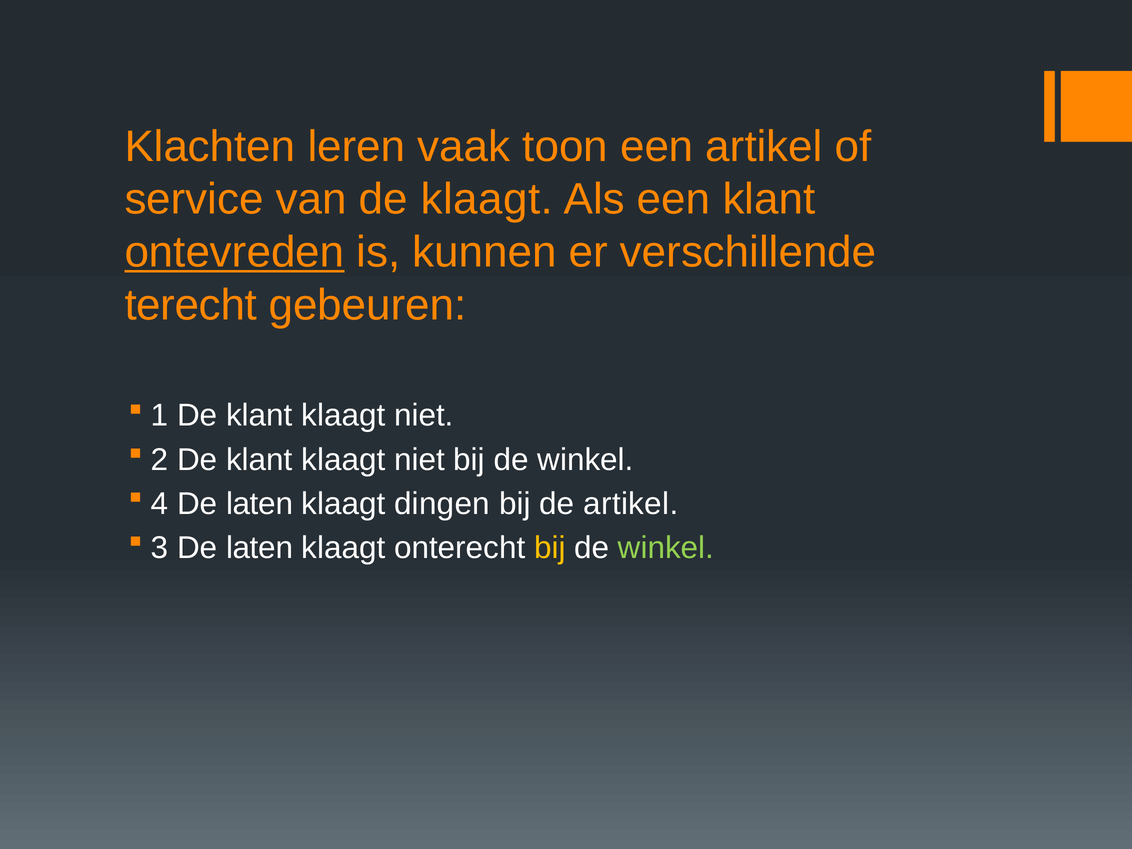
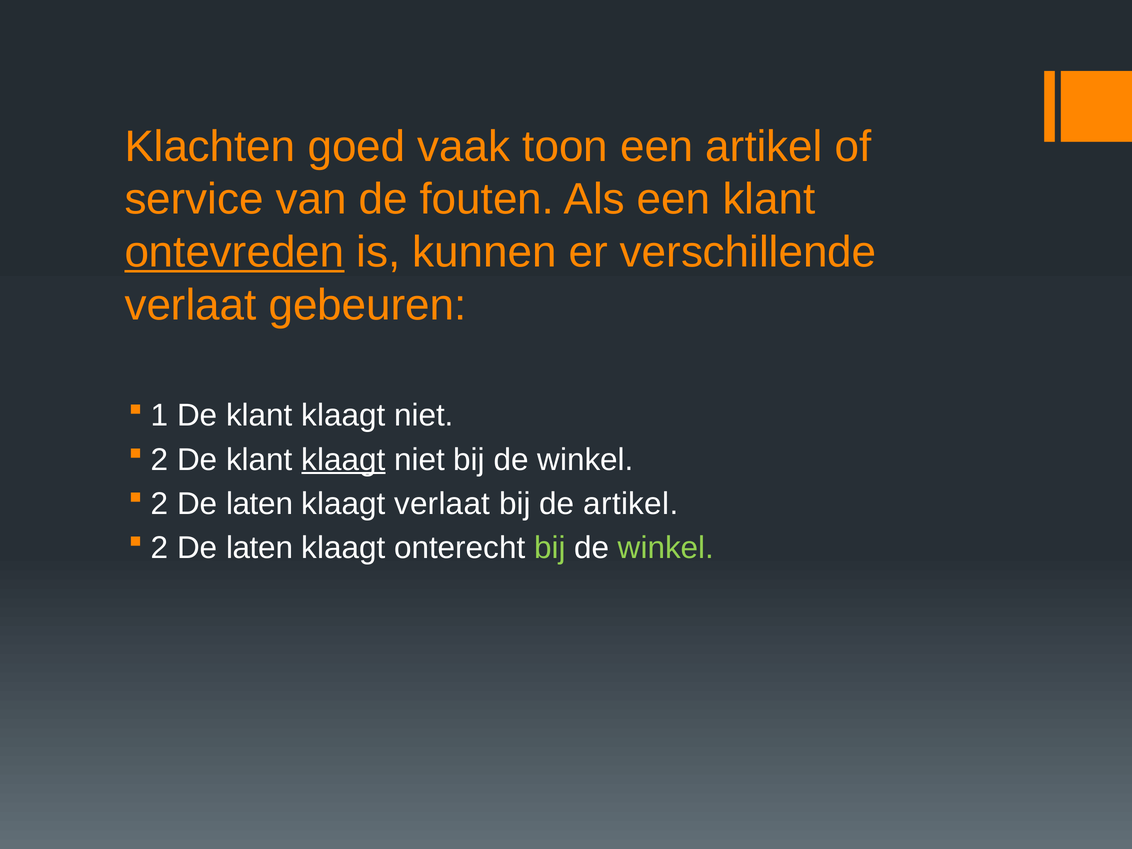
leren: leren -> goed (356, 146)
de klaagt: klaagt -> fouten (487, 199)
terecht: terecht -> verlaat (191, 305)
klaagt underline: none -> present (343, 460)
4: 4 -> 2 (160, 504)
klaagt dingen: dingen -> verlaat (442, 504)
3: 3 -> 2 (160, 548)
bij colour: yellow -> light green (550, 548)
